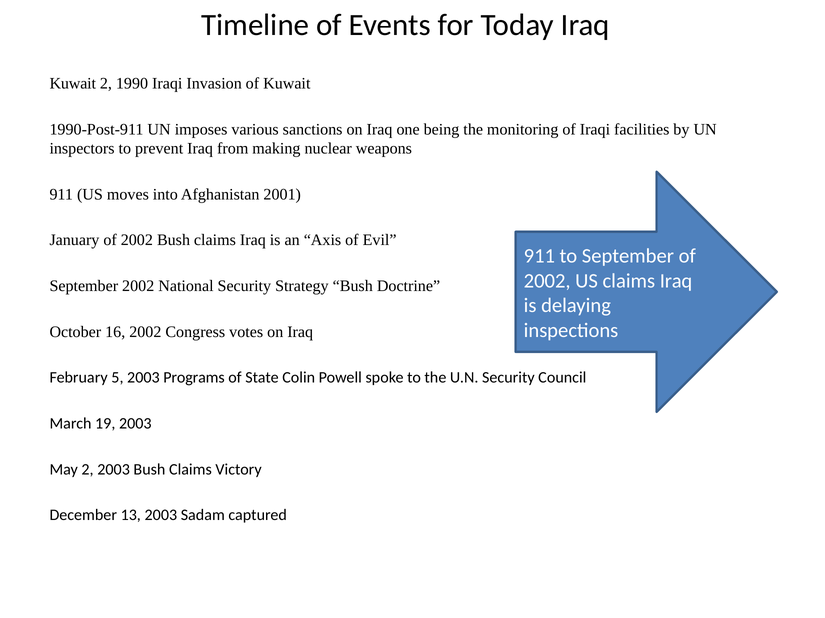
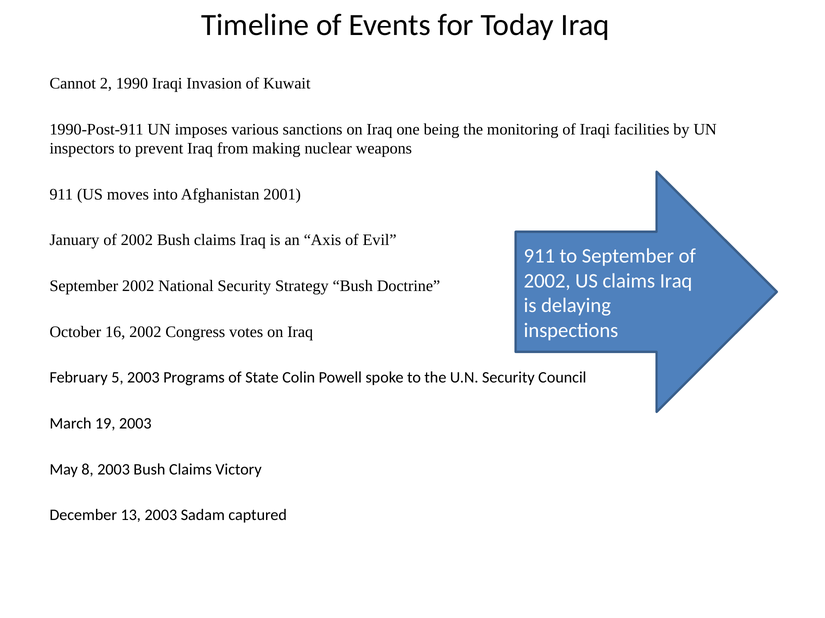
Kuwait: Kuwait -> Cannot (73, 84)
May 2: 2 -> 8 (88, 470)
